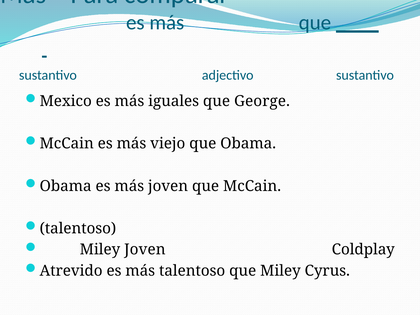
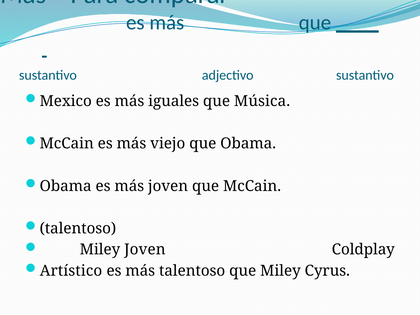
George: George -> Música (262, 101)
Atrevido: Atrevido -> Artístico (71, 271)
